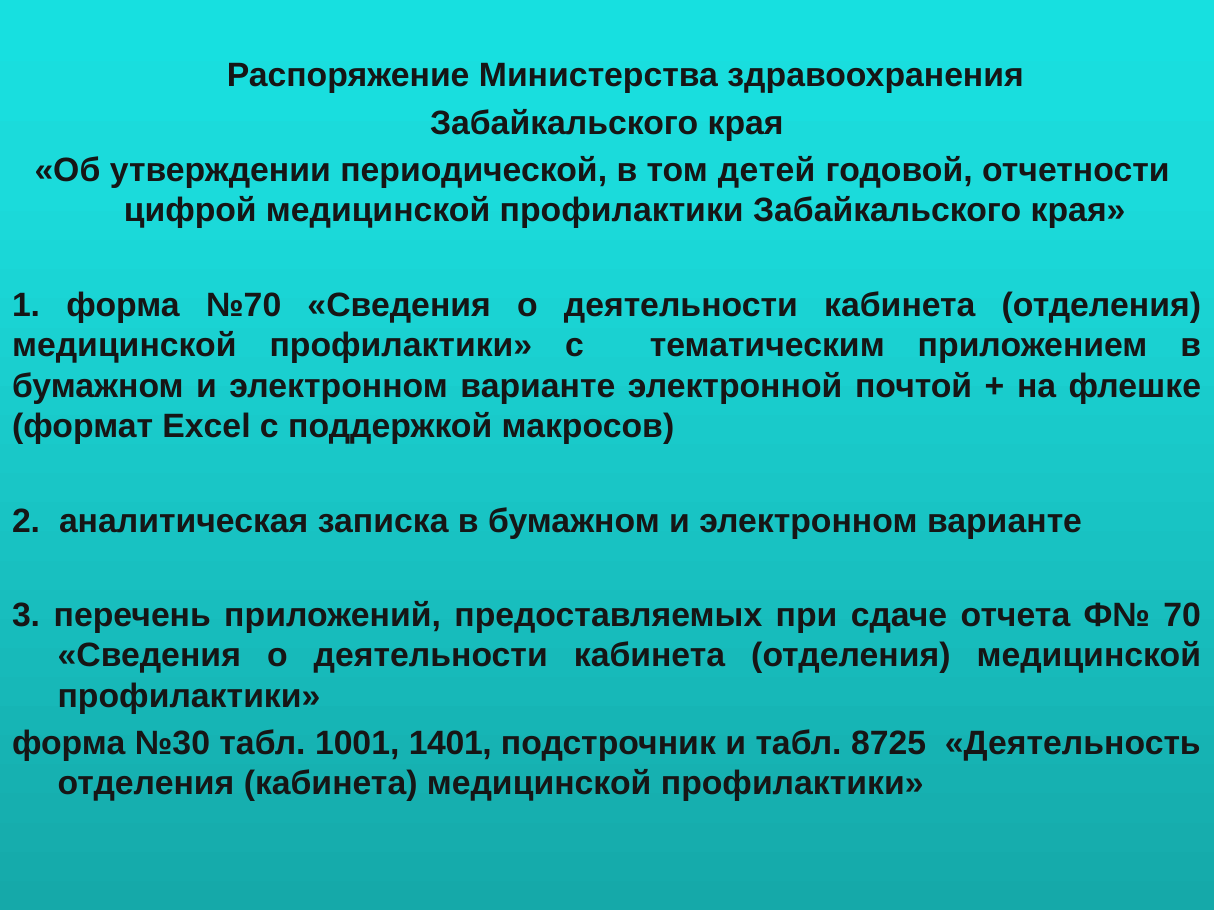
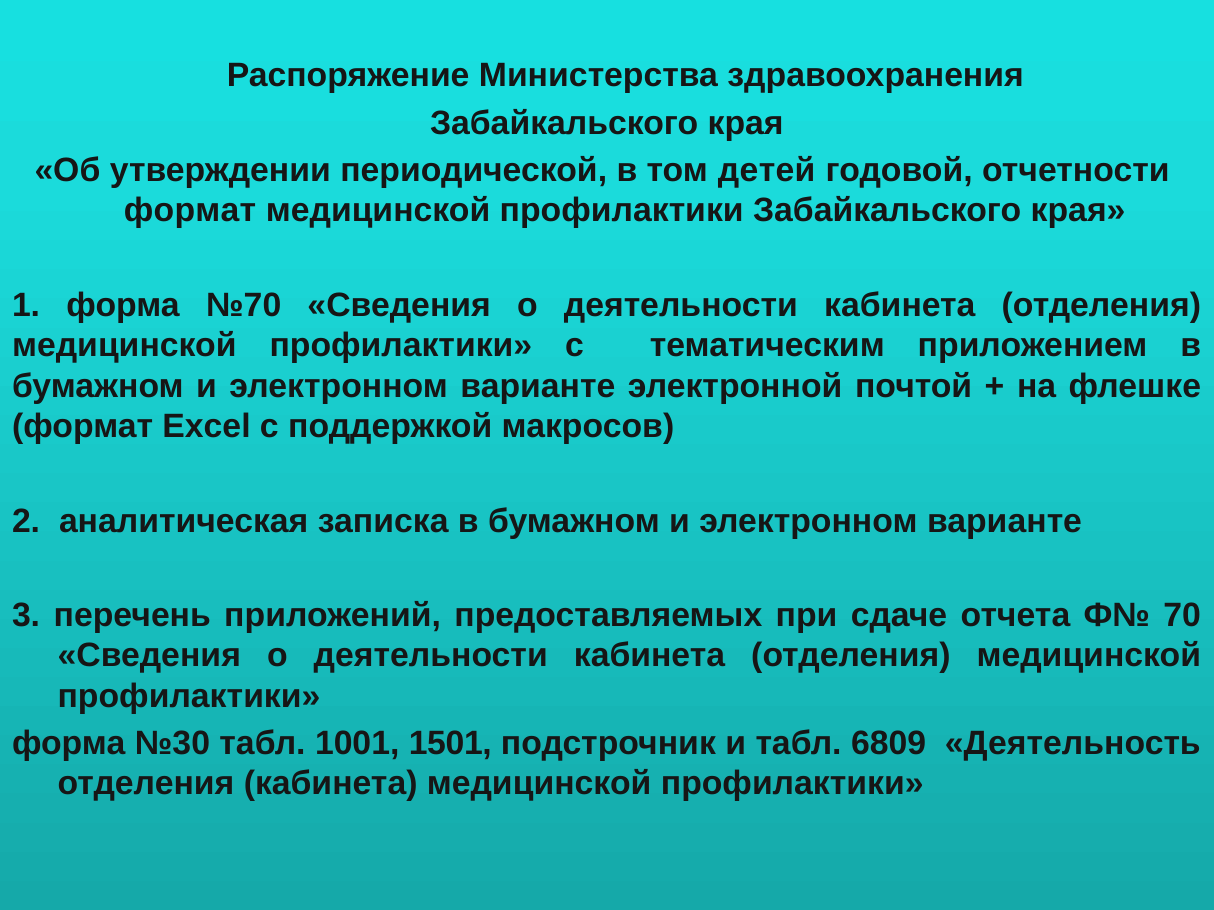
цифрой: цифрой -> формат (190, 211)
1401: 1401 -> 1501 (450, 744)
8725: 8725 -> 6809 (889, 744)
